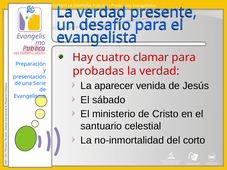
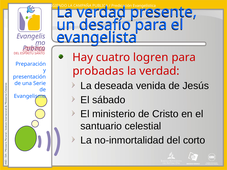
clamar: clamar -> logren (151, 57)
aparecer: aparecer -> deseada (114, 86)
